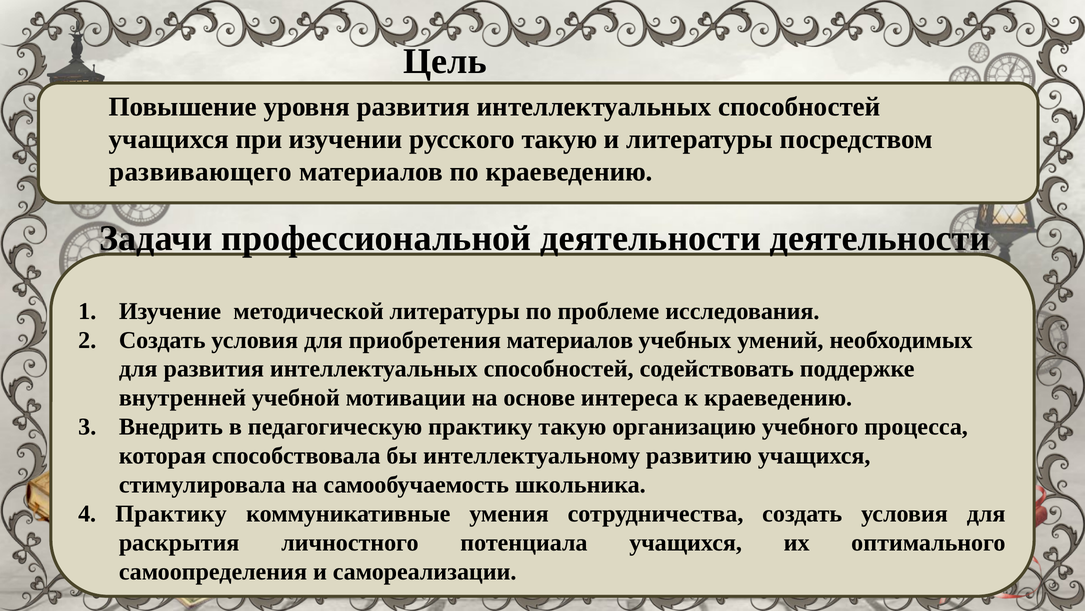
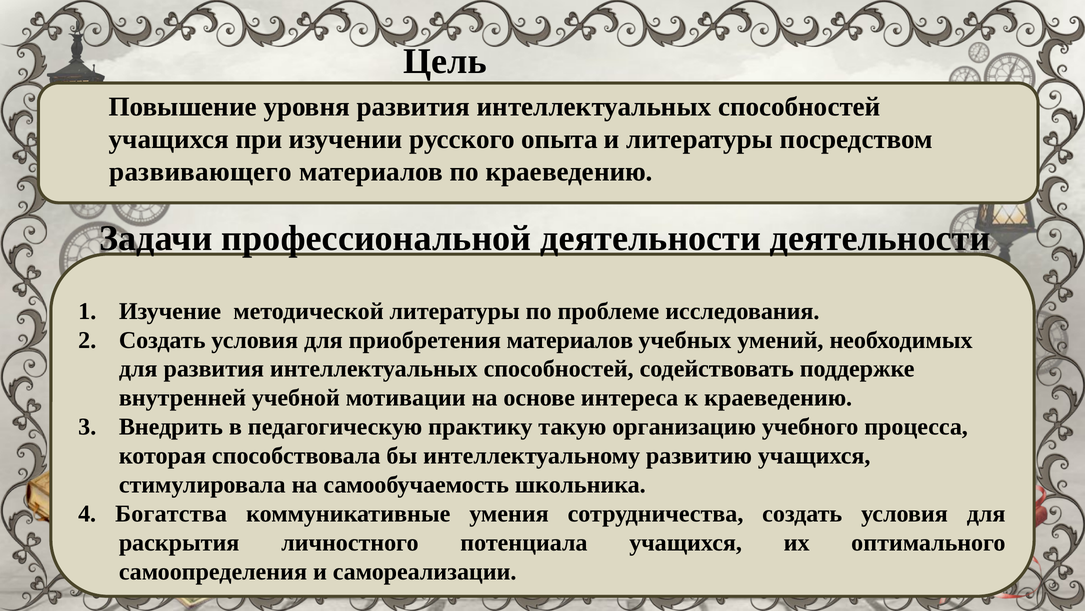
русского такую: такую -> опыта (560, 139)
4 Практику: Практику -> Богатства (171, 513)
